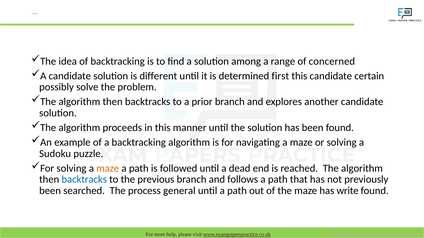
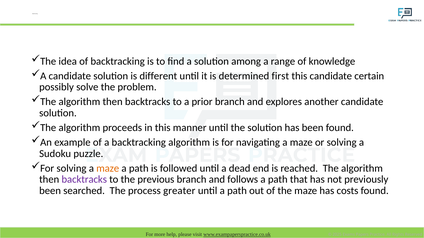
concerned: concerned -> knowledge (332, 61)
backtracks colour: blue -> purple (84, 180)
general: general -> greater (179, 191)
write: write -> costs (348, 191)
